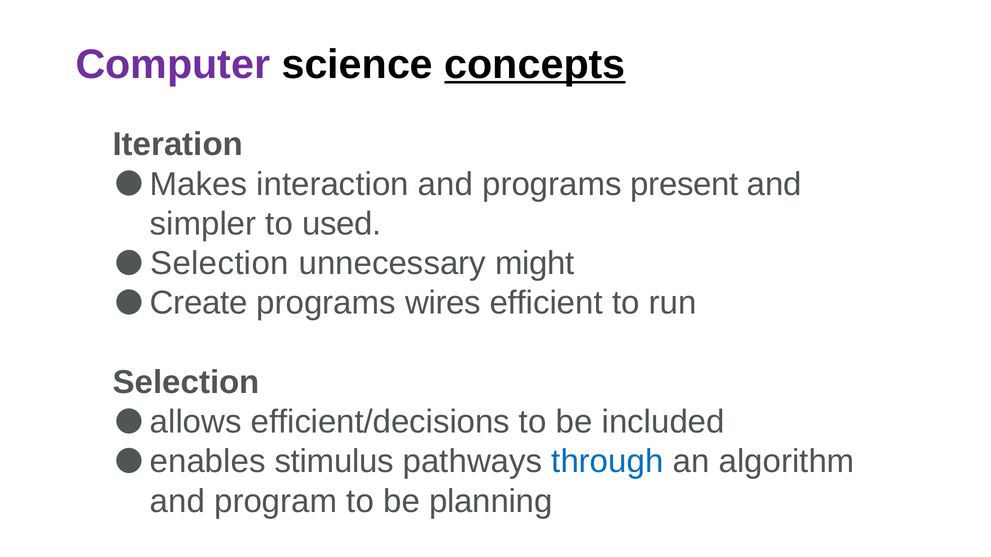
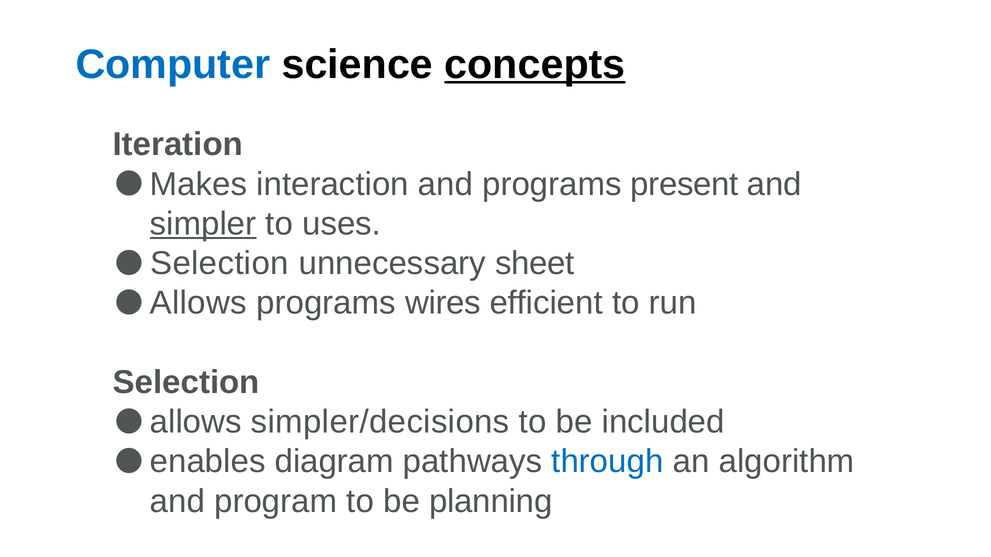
Computer colour: purple -> blue (173, 65)
simpler underline: none -> present (203, 224)
used: used -> uses (342, 224)
might: might -> sheet (535, 264)
Create: Create -> Allows (198, 303)
efficient/decisions: efficient/decisions -> simpler/decisions (380, 422)
stimulus: stimulus -> diagram (334, 462)
